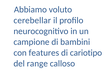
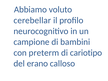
features: features -> preterm (44, 53)
range: range -> erano (37, 64)
